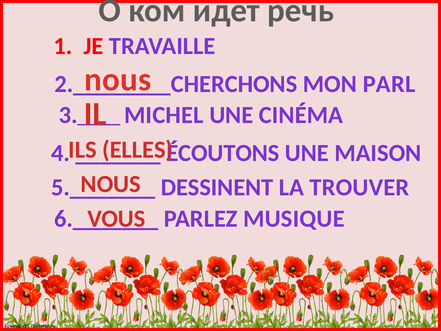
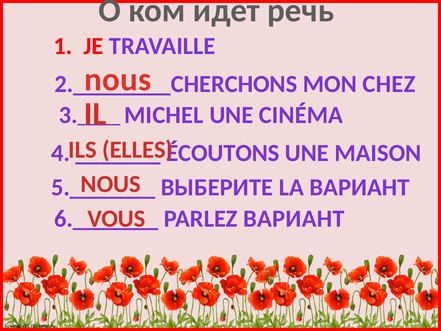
PARL: PARL -> CHEZ (389, 84)
DESSINENT: DESSINENT -> ВЫБЕРИТЕ (217, 187)
LA TROUVER: TROUVER -> ВАРИАНТ (359, 187)
PARLEZ MUSIQUE: MUSIQUE -> ВАРИАНТ (294, 218)
